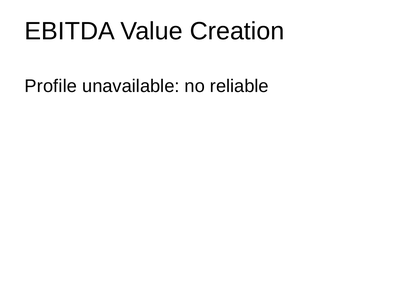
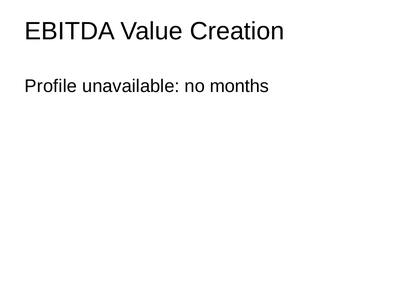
reliable: reliable -> months (239, 86)
